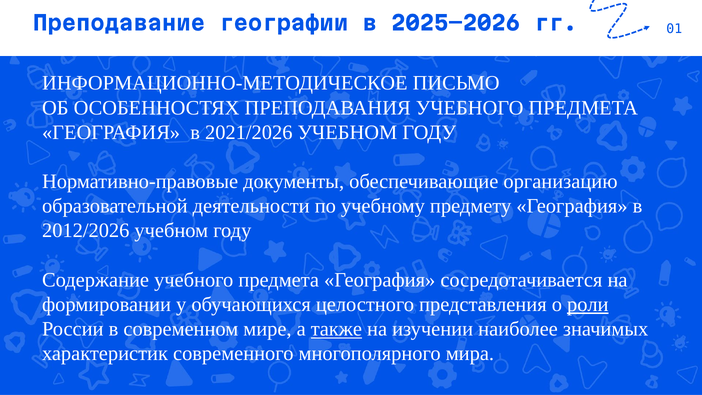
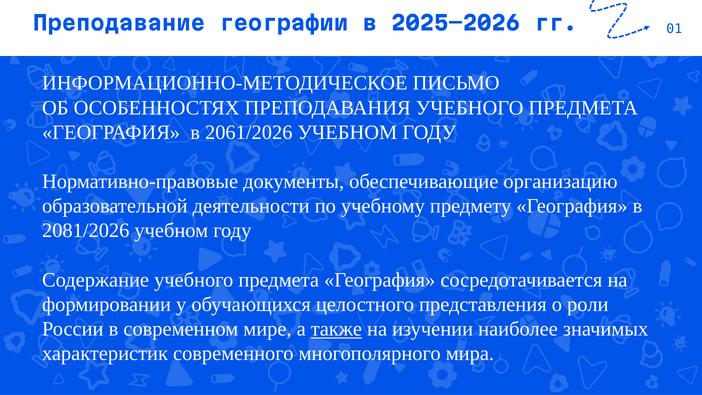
2021/2026: 2021/2026 -> 2061/2026 (249, 132)
2012/2026: 2012/2026 -> 2081/2026 (86, 231)
роли underline: present -> none (588, 304)
